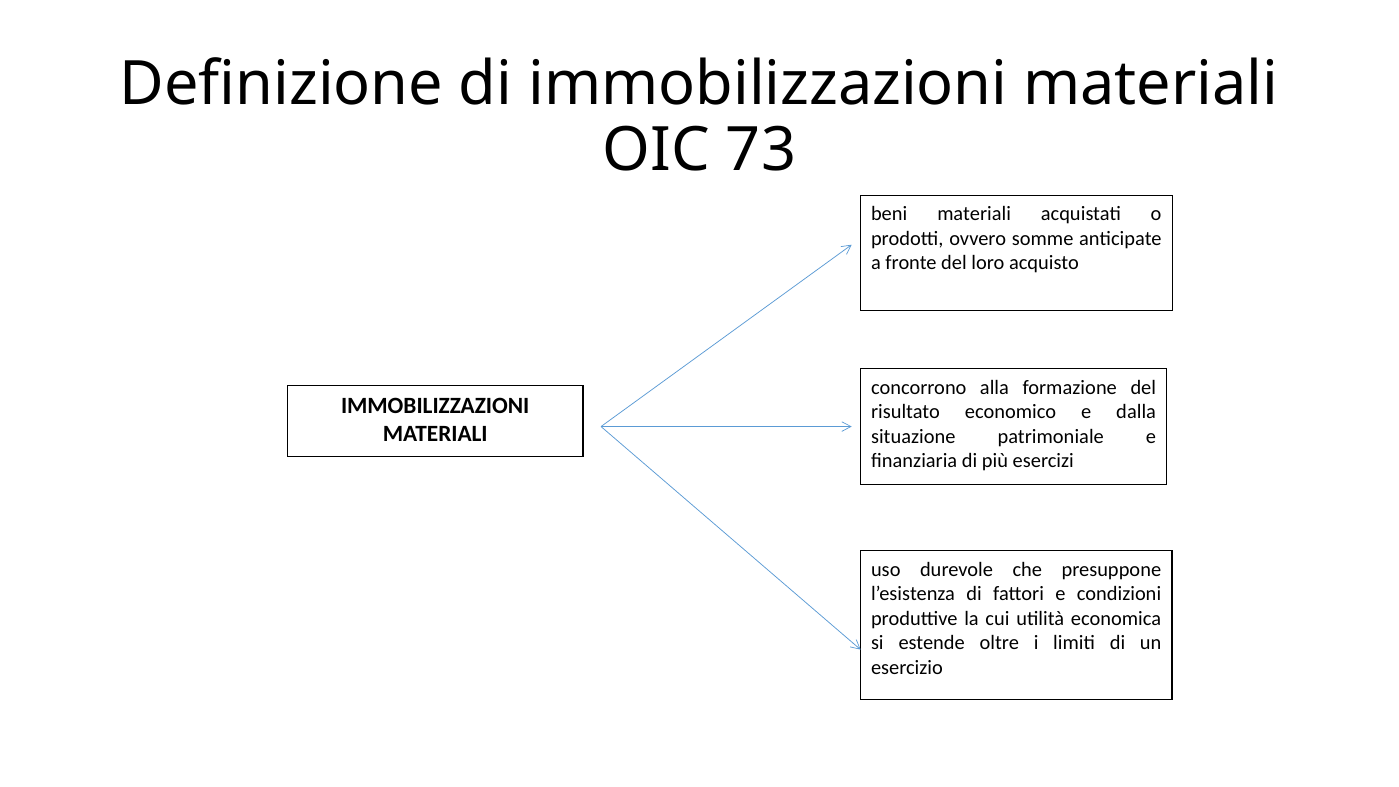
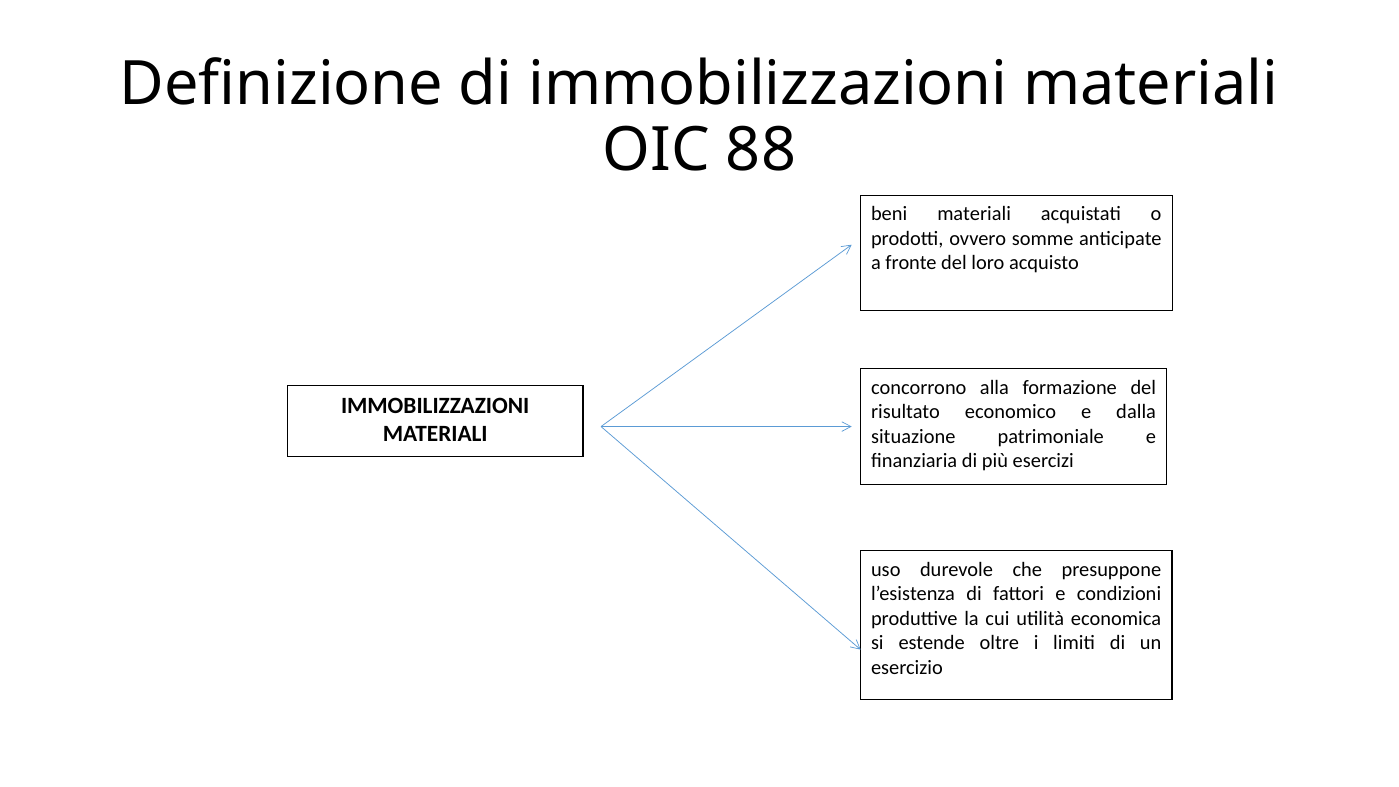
73: 73 -> 88 (761, 151)
